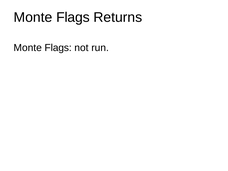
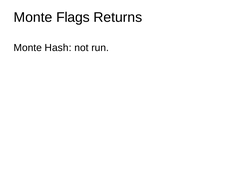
Flags: Flags -> Hash (58, 48)
